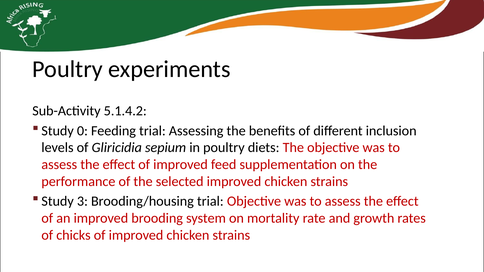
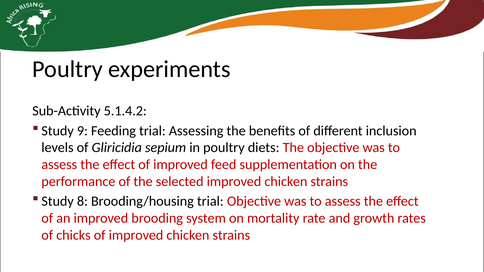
0: 0 -> 9 (82, 131)
3: 3 -> 8 (82, 201)
